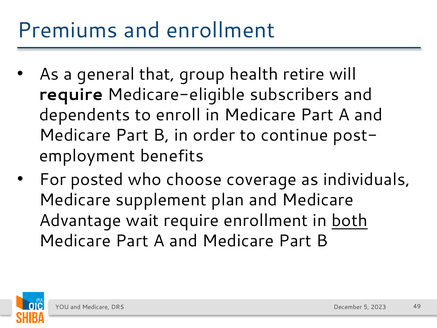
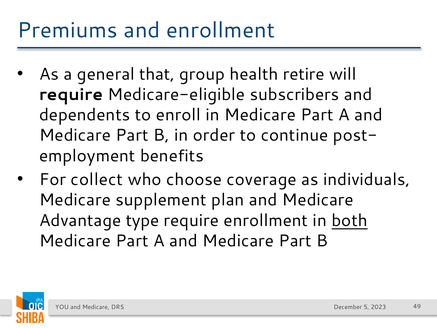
posted: posted -> collect (97, 179)
wait: wait -> type (142, 220)
